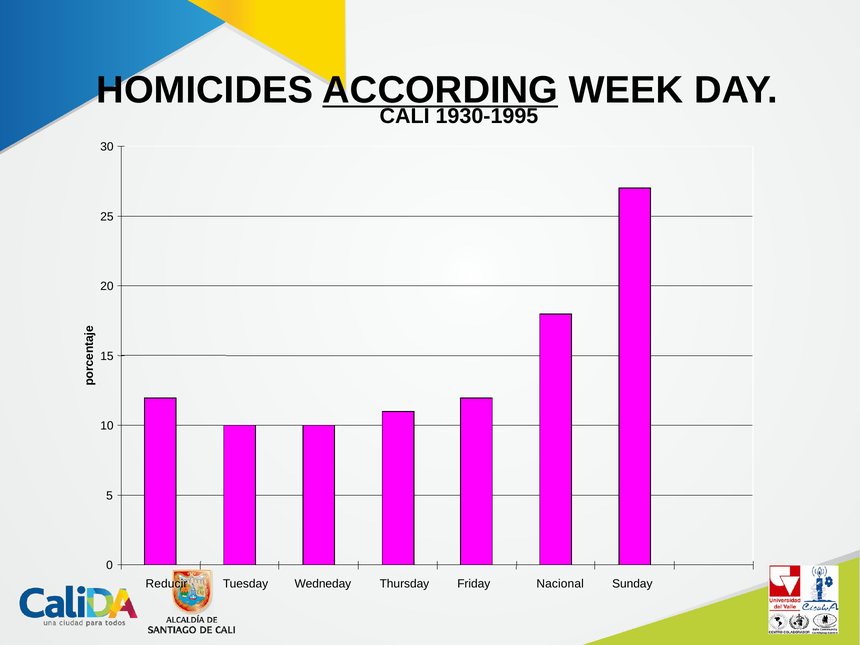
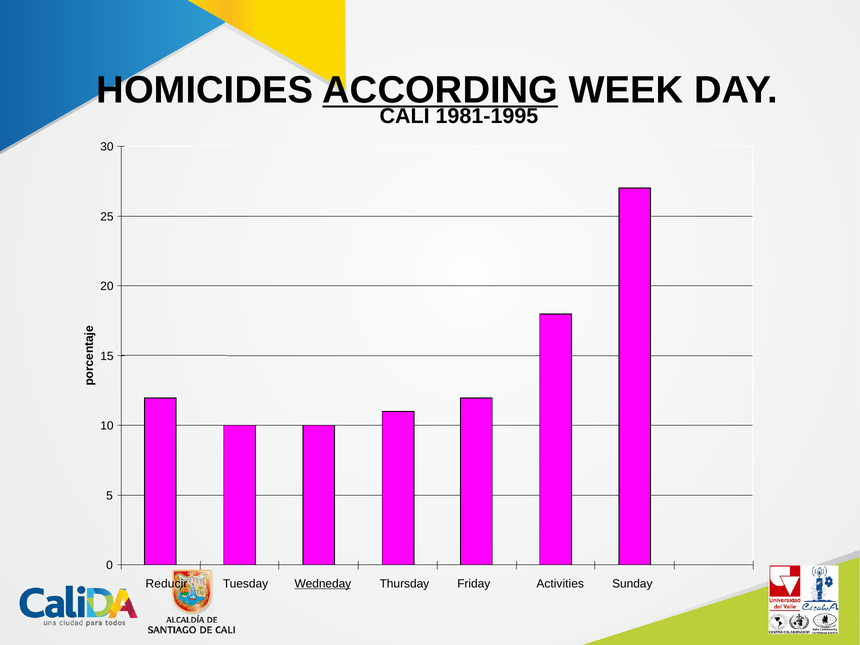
1930-1995: 1930-1995 -> 1981-1995 (487, 116)
Wedneday underline: none -> present (323, 584)
Nacional: Nacional -> Activities (560, 584)
